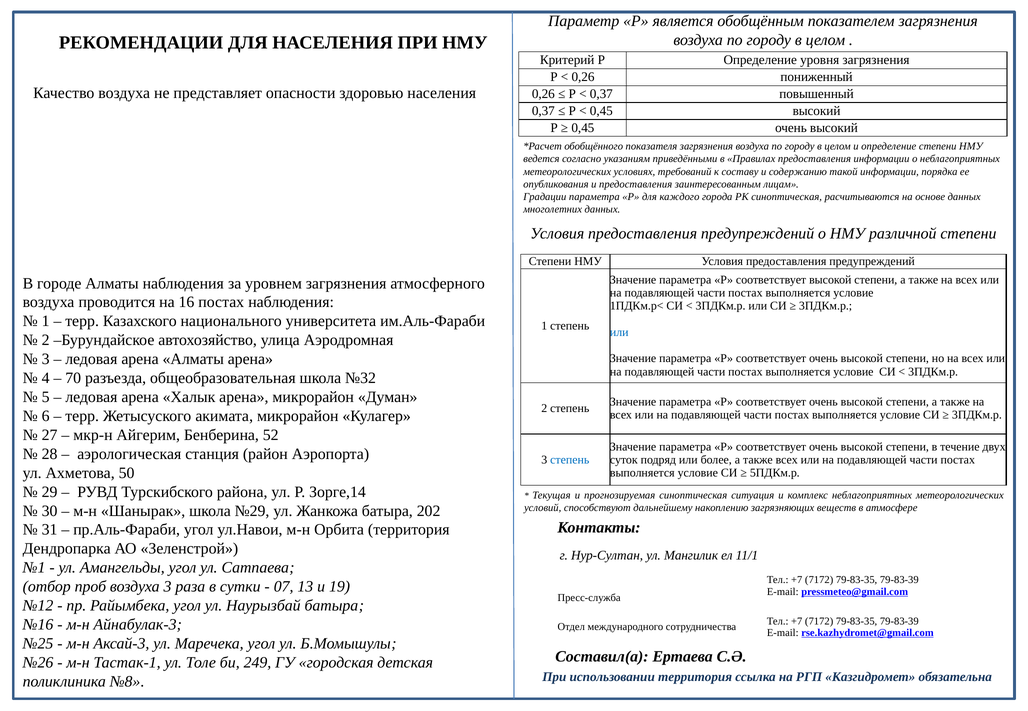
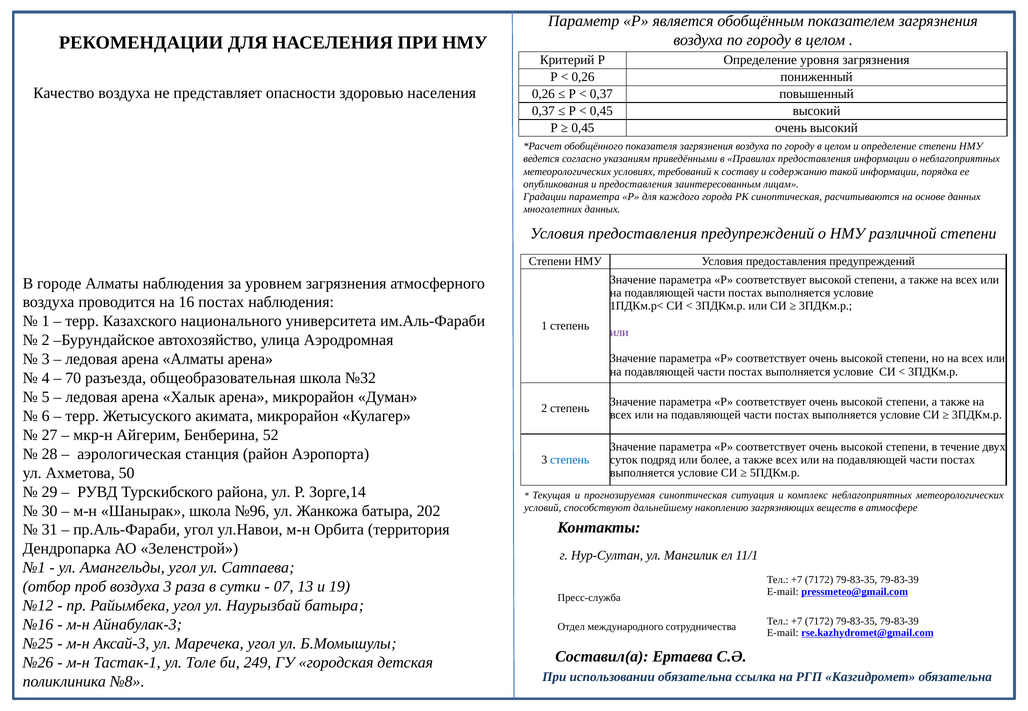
или colour: blue -> purple (619, 333)
№29: №29 -> №96 (252, 511)
использовании территория: территория -> обязательна (695, 678)
